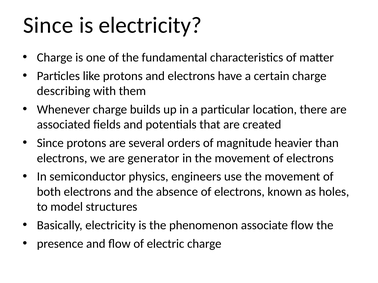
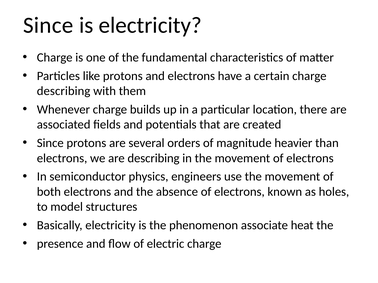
are generator: generator -> describing (154, 158)
associate flow: flow -> heat (302, 226)
